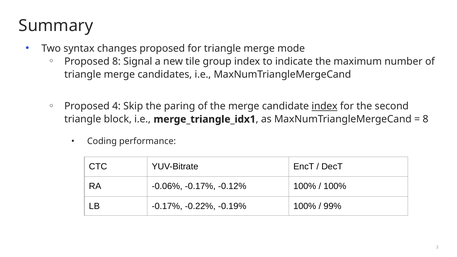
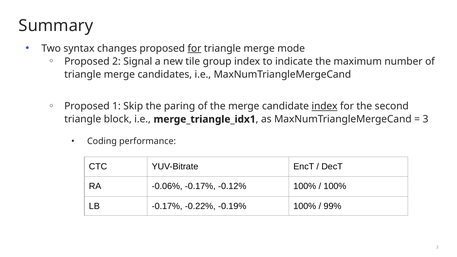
for underline: none -> present (194, 48)
Proposed 8: 8 -> 2 (116, 61)
4: 4 -> 1 (116, 106)
8: 8 -> 3 (426, 119)
